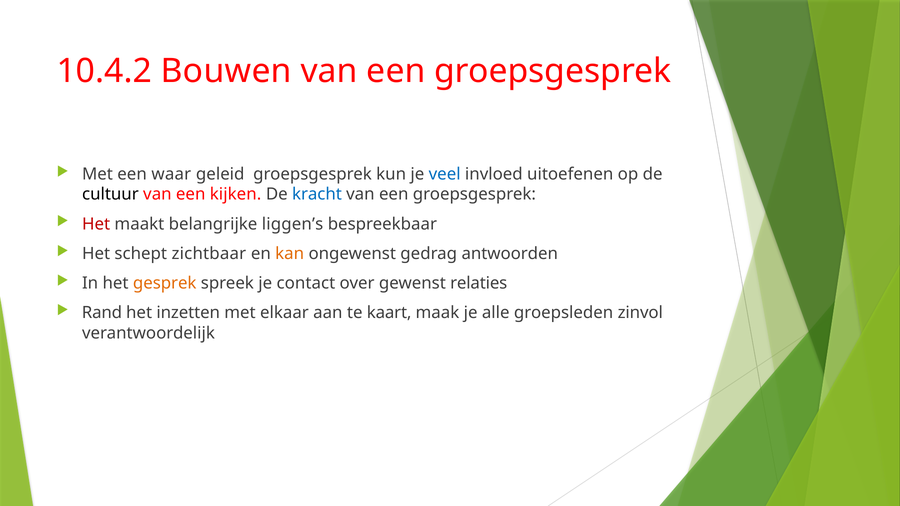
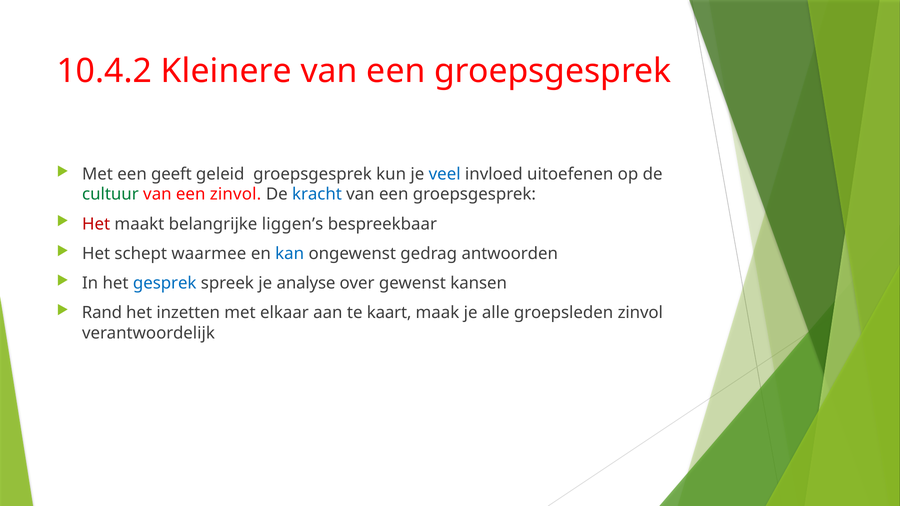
Bouwen: Bouwen -> Kleinere (226, 71)
waar: waar -> geeft (171, 174)
cultuur colour: black -> green (110, 194)
een kijken: kijken -> zinvol (235, 194)
zichtbaar: zichtbaar -> waarmee (209, 254)
kan colour: orange -> blue (290, 254)
gesprek colour: orange -> blue (165, 283)
contact: contact -> analyse (306, 283)
relaties: relaties -> kansen (479, 283)
